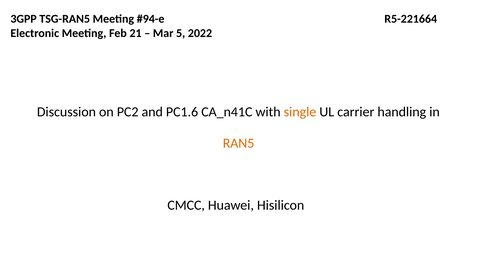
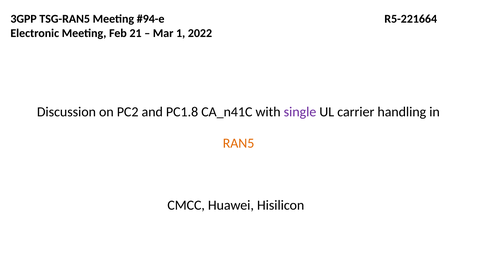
5: 5 -> 1 (181, 33)
PC1.6: PC1.6 -> PC1.8 (182, 112)
single colour: orange -> purple (300, 112)
